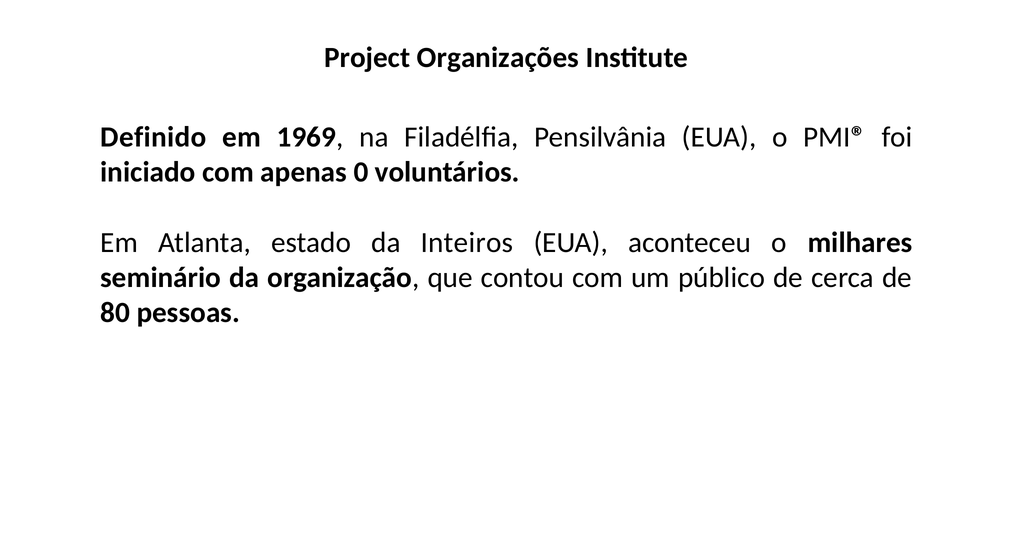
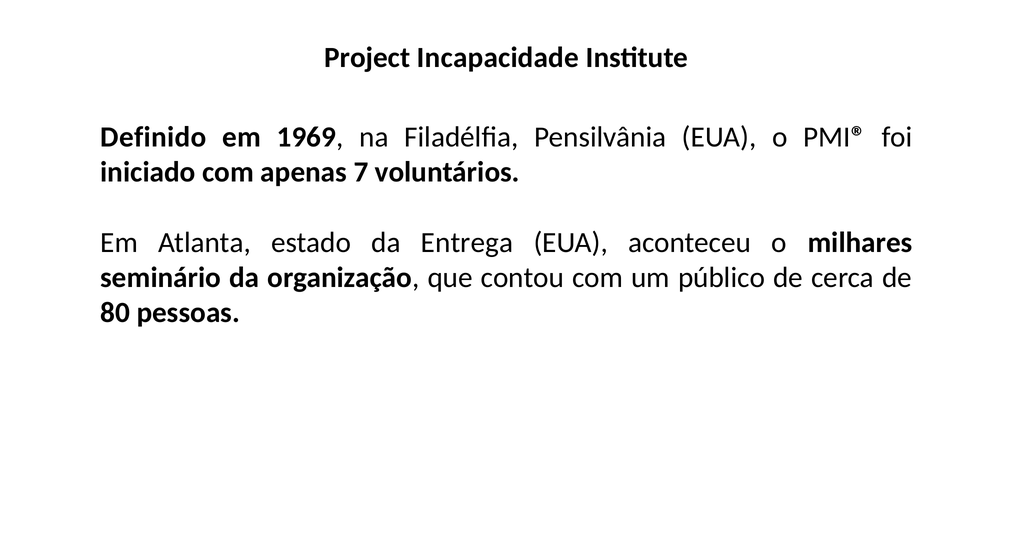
Organizações: Organizações -> Incapacidade (498, 58)
0: 0 -> 7 (361, 172)
Inteiros: Inteiros -> Entrega (467, 243)
